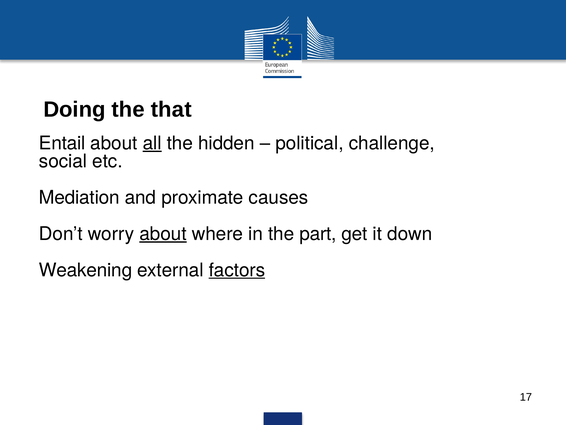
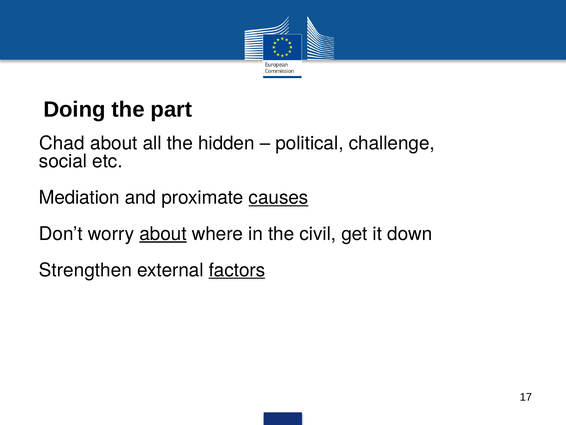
that: that -> part (171, 109)
Entail: Entail -> Chad (62, 143)
all underline: present -> none (152, 143)
causes underline: none -> present (279, 197)
part: part -> civil (318, 234)
Weakening: Weakening -> Strengthen (85, 270)
